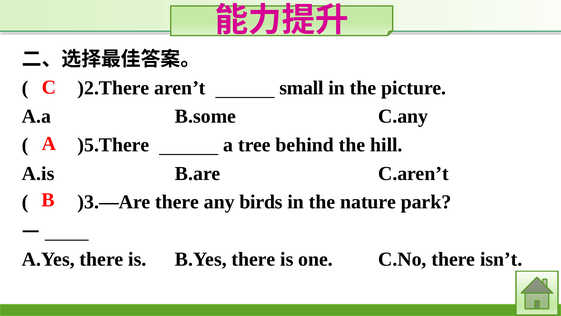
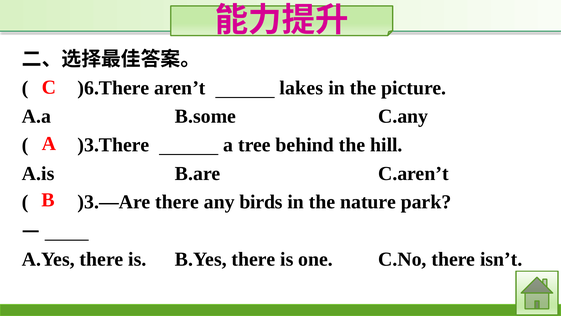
)2.There: )2.There -> )6.There (113, 88)
small: small -> lakes (301, 88)
)5.There: )5.There -> )3.There (113, 145)
